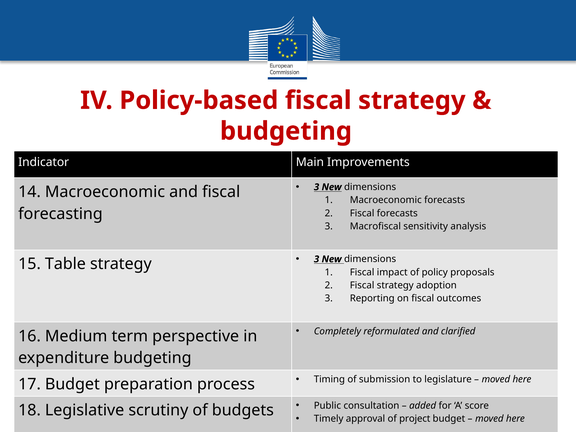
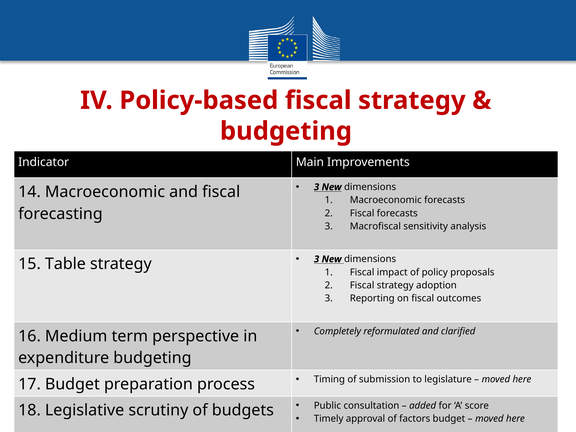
project: project -> factors (415, 419)
